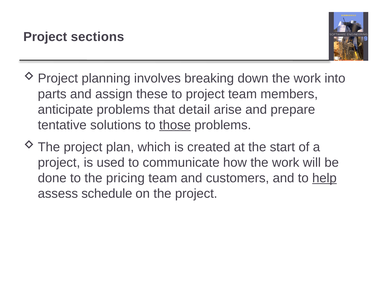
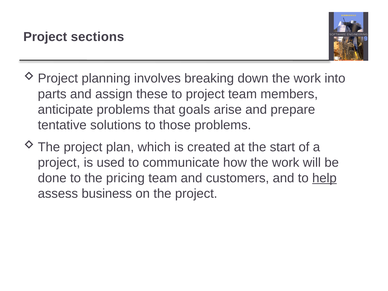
detail: detail -> goals (194, 110)
those underline: present -> none (175, 125)
schedule: schedule -> business (107, 194)
